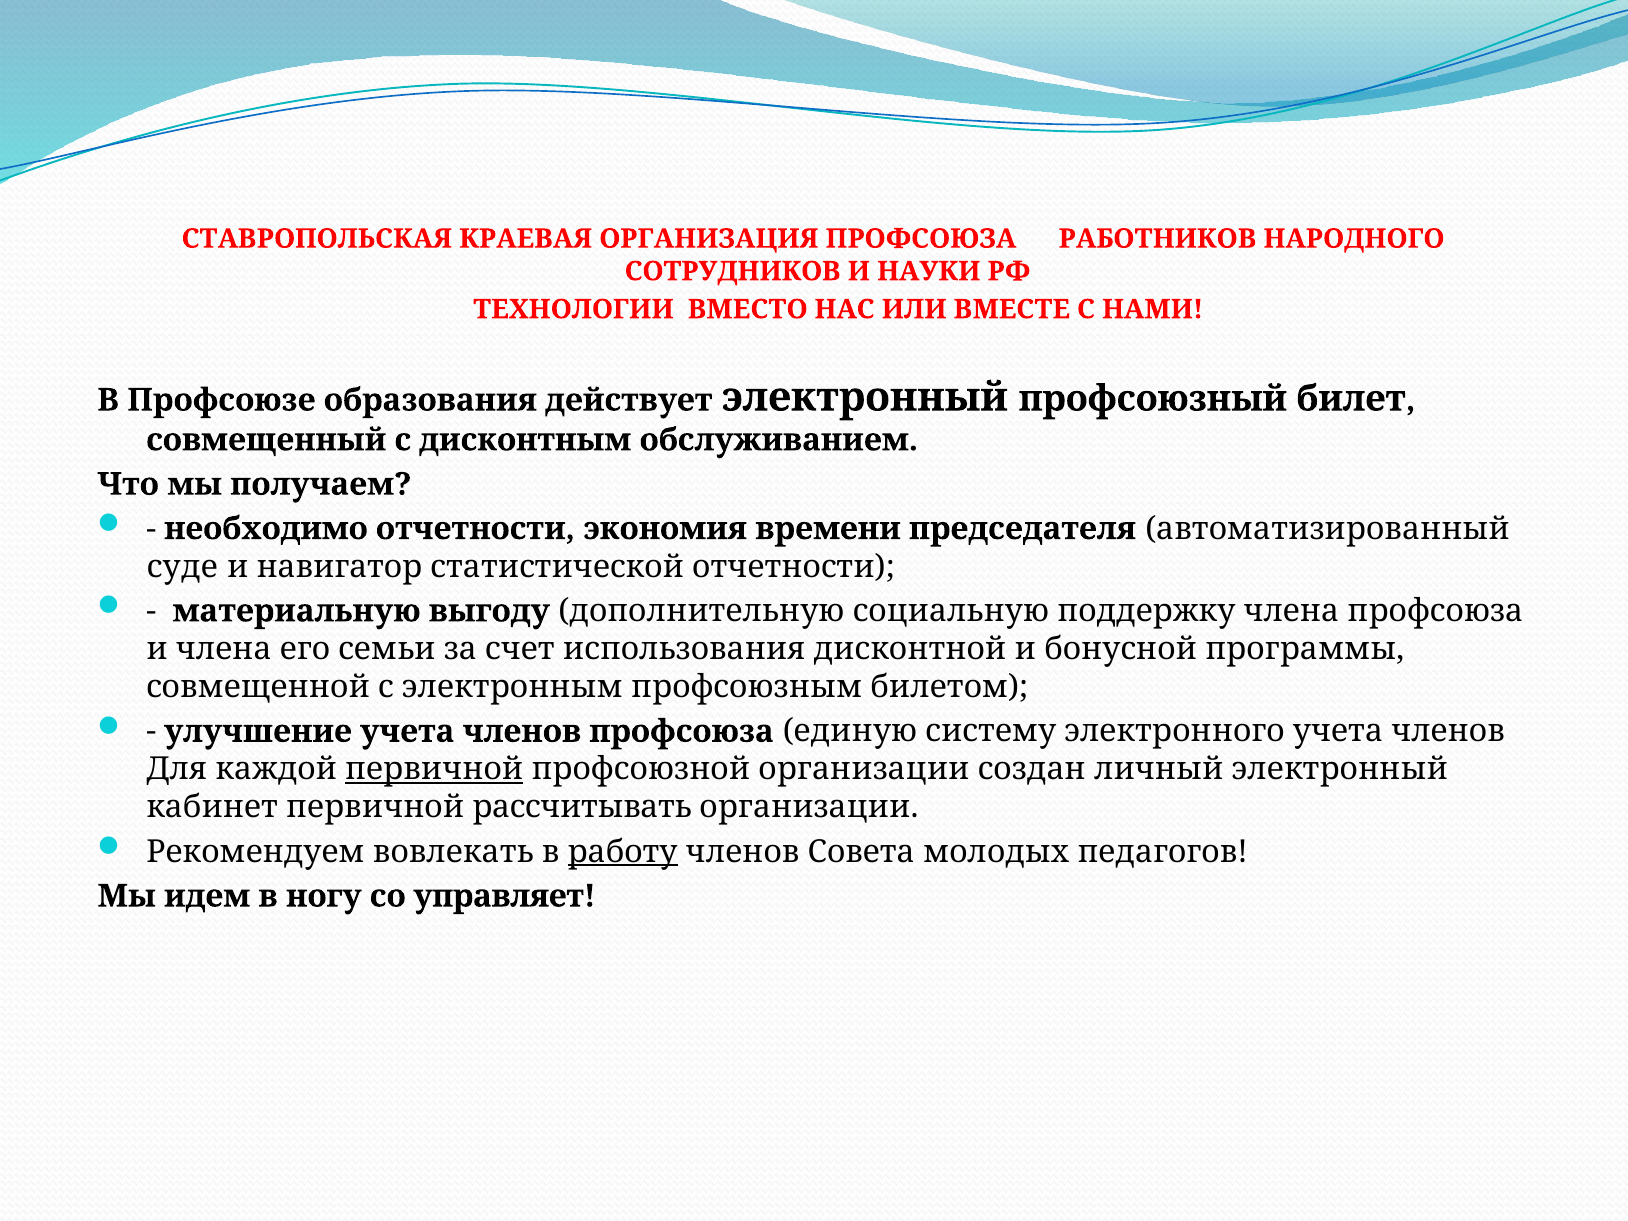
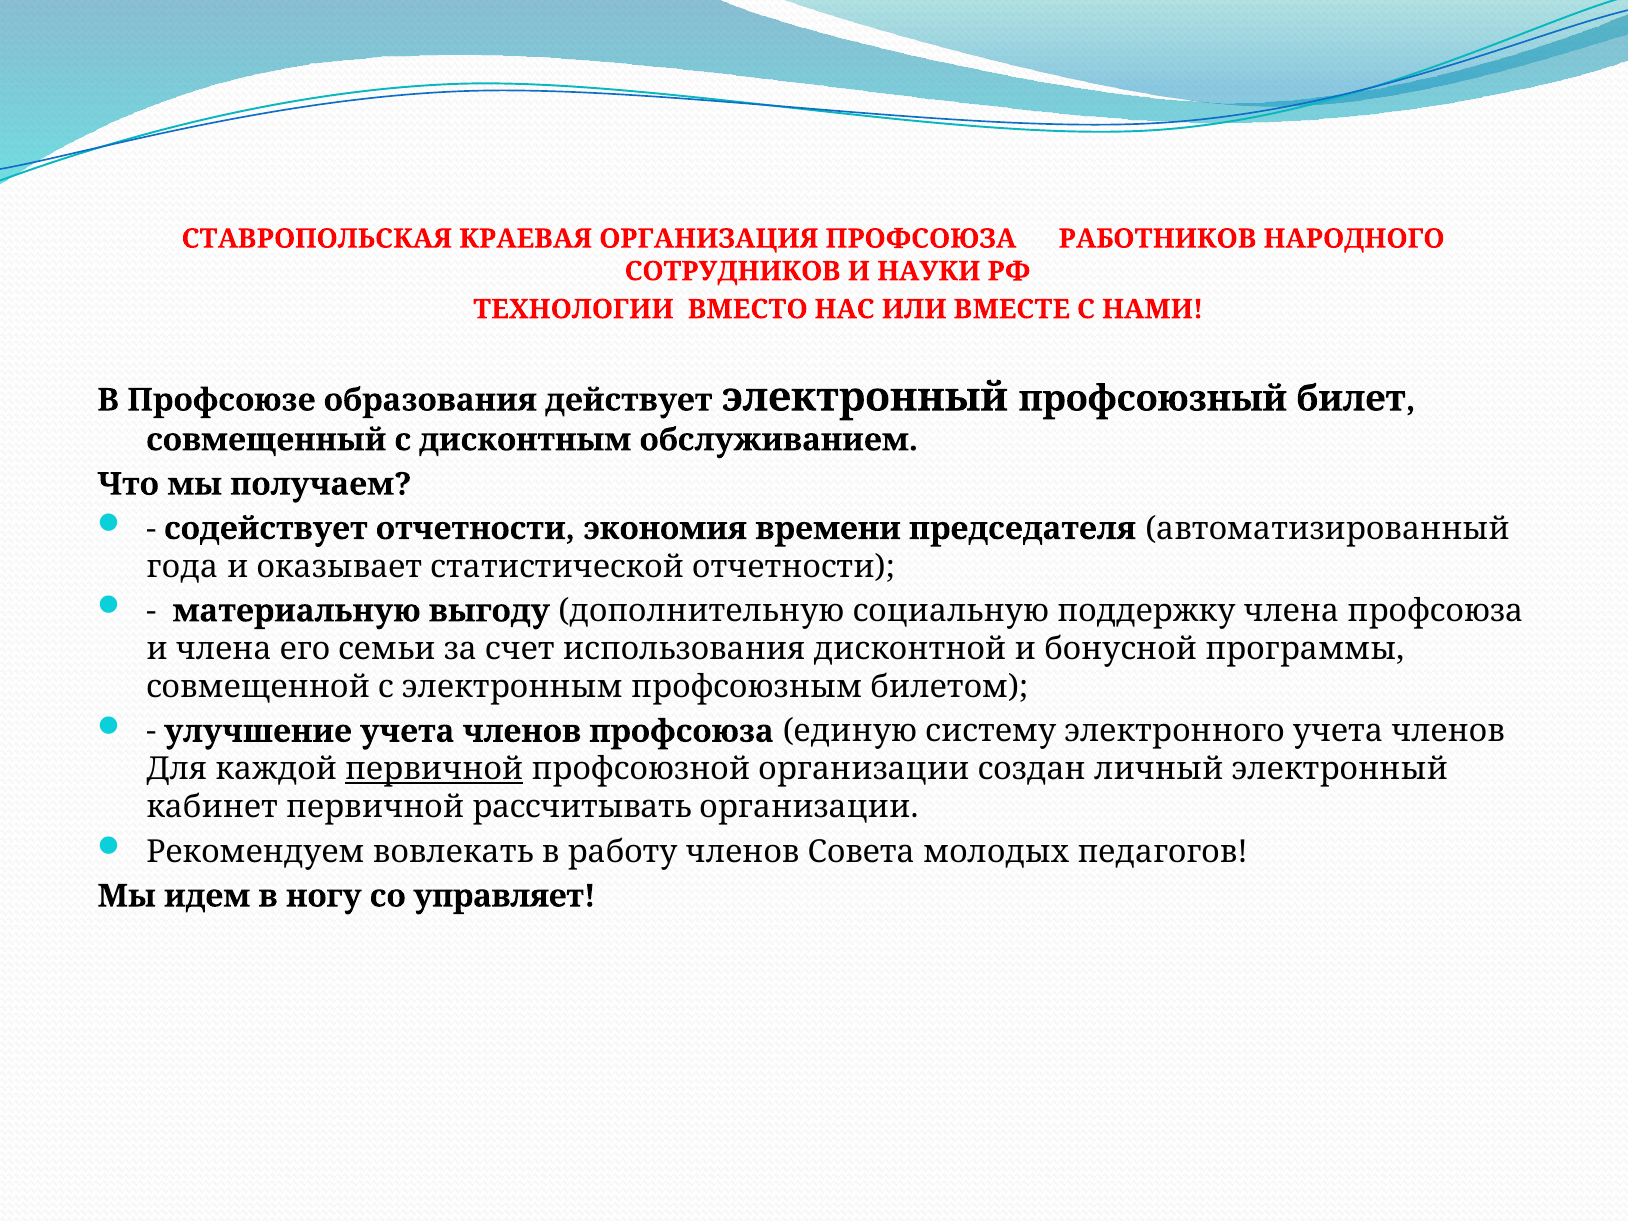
необходимо: необходимо -> содействует (266, 529)
суде: суде -> года (182, 567)
навигатор: навигатор -> оказывает (339, 567)
работу underline: present -> none (623, 852)
